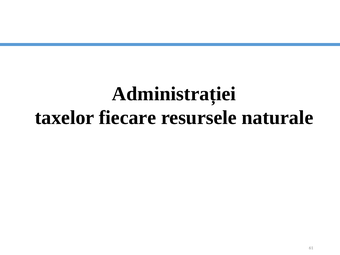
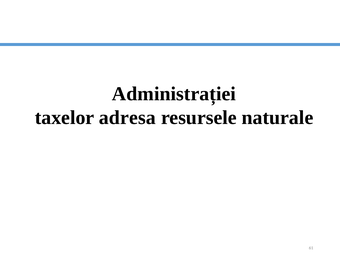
fiecare: fiecare -> adresa (127, 118)
